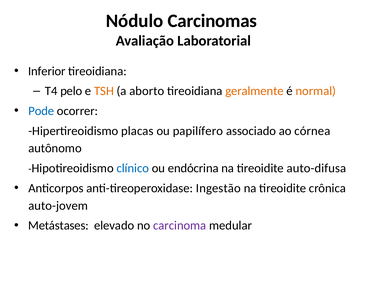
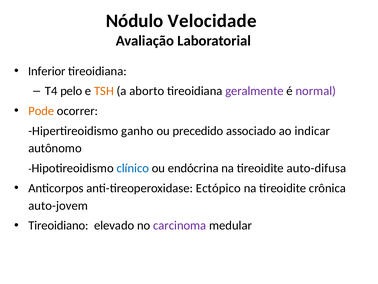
Carcinomas: Carcinomas -> Velocidade (212, 21)
geralmente colour: orange -> purple (254, 91)
normal colour: orange -> purple (316, 91)
Pode colour: blue -> orange (41, 111)
placas: placas -> ganho (137, 131)
papilífero: papilífero -> precedido (198, 131)
córnea: córnea -> indicar (312, 131)
Ingestão: Ingestão -> Ectópico (218, 188)
Metástases: Metástases -> Tireoidiano (58, 225)
